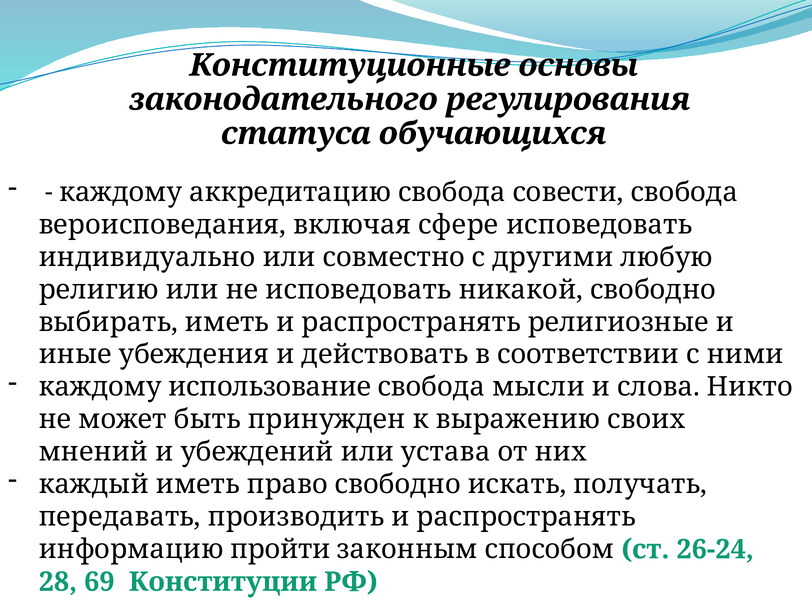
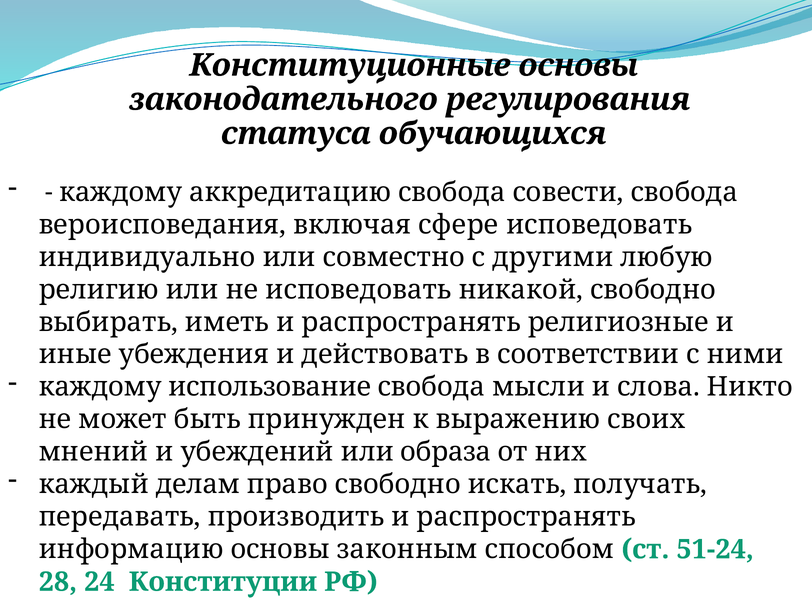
устава: устава -> образа (446, 452)
каждый иметь: иметь -> делам (198, 484)
информацию пройти: пройти -> основы (280, 549)
26-24: 26-24 -> 51-24 (715, 549)
69: 69 -> 24 (99, 582)
